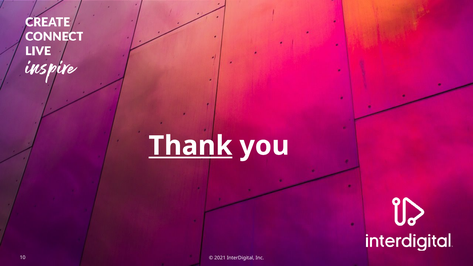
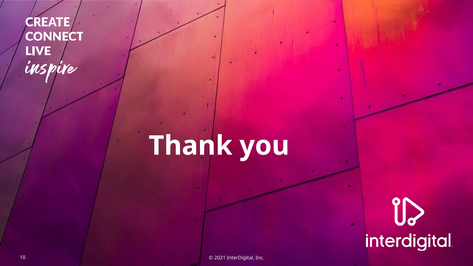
Thank underline: present -> none (191, 146)
